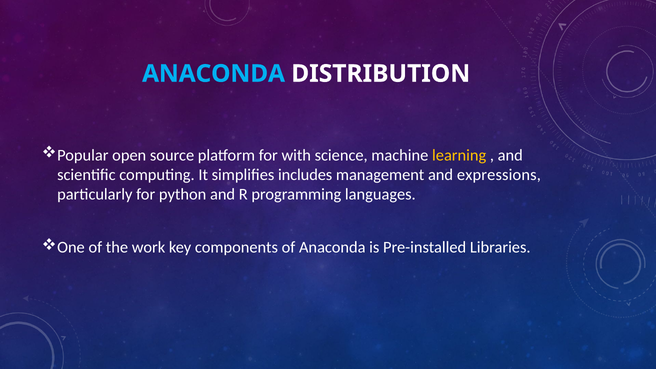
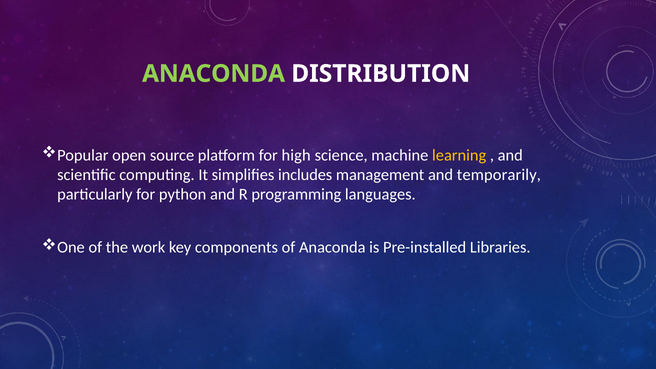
ANACONDA colour: light blue -> light green (214, 74)
with: with -> high (296, 155)
expressions: expressions -> temporarily (499, 175)
